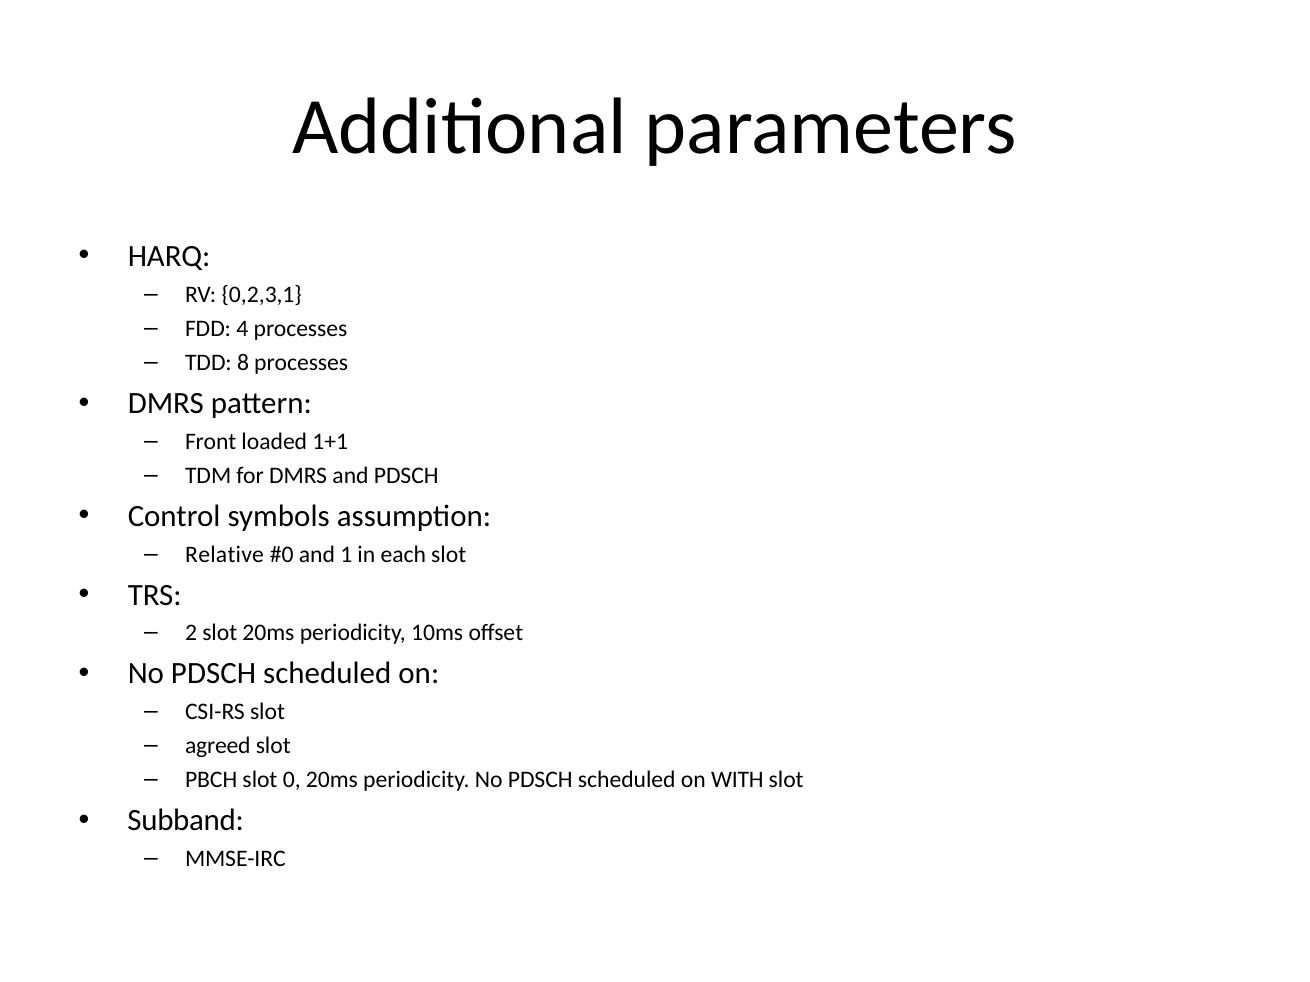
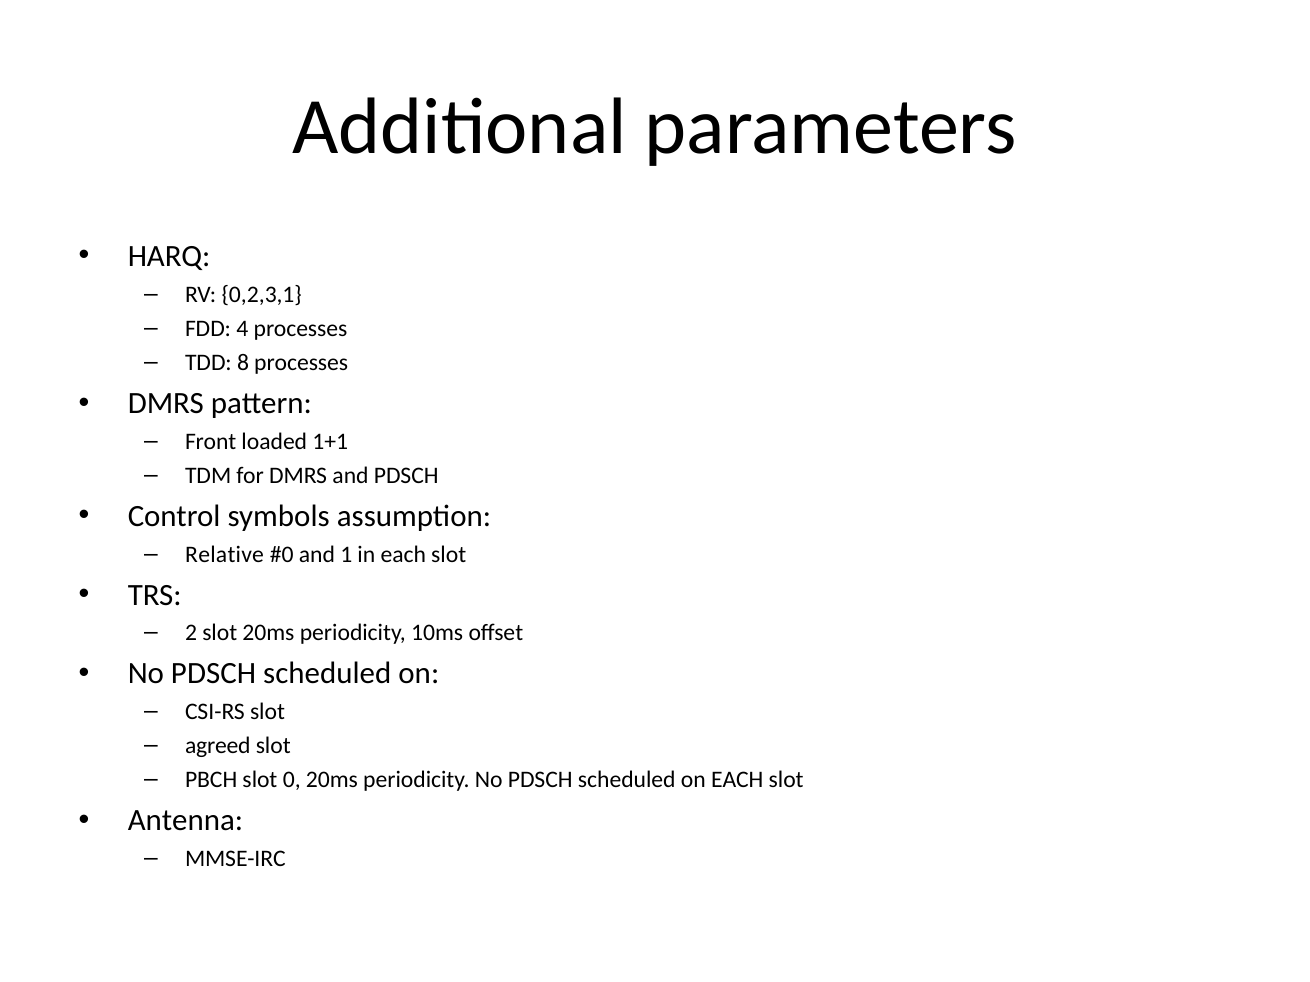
on WITH: WITH -> EACH (737, 780)
Subband: Subband -> Antenna (185, 821)
